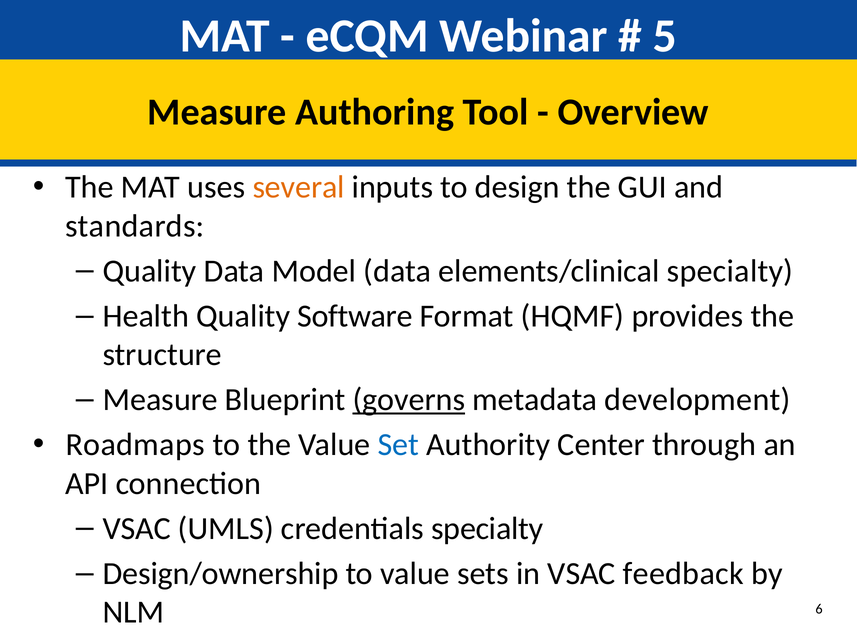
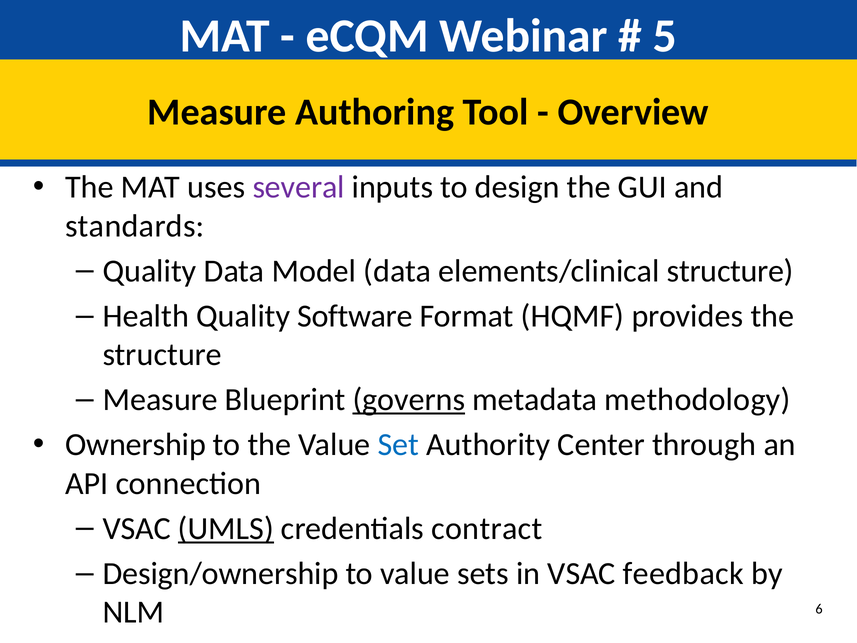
several colour: orange -> purple (299, 187)
elements/clinical specialty: specialty -> structure (730, 271)
development: development -> methodology (697, 400)
Roadmaps: Roadmaps -> Ownership (136, 445)
UMLS underline: none -> present (226, 528)
credentials specialty: specialty -> contract (487, 528)
